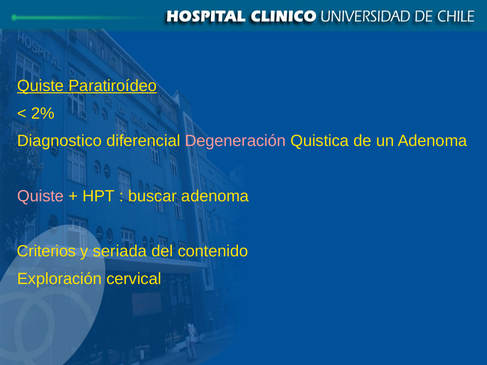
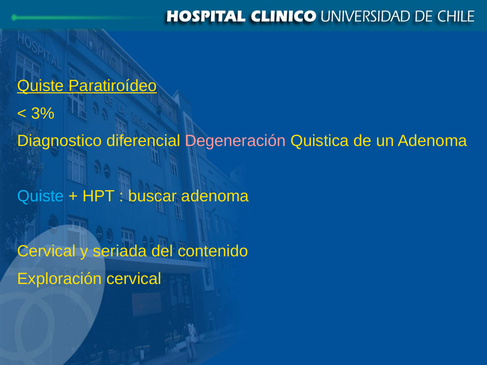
2%: 2% -> 3% (43, 113)
Quiste colour: pink -> light blue (41, 196)
Criterios: Criterios -> Cervical (46, 251)
